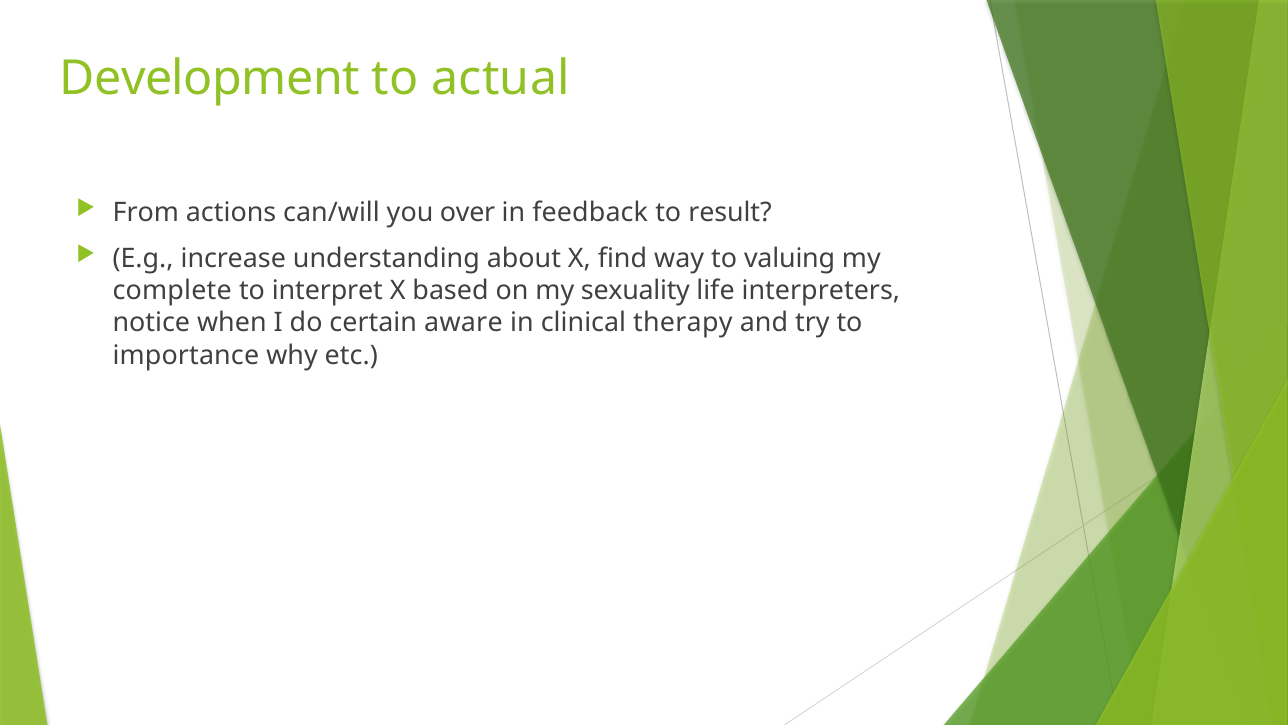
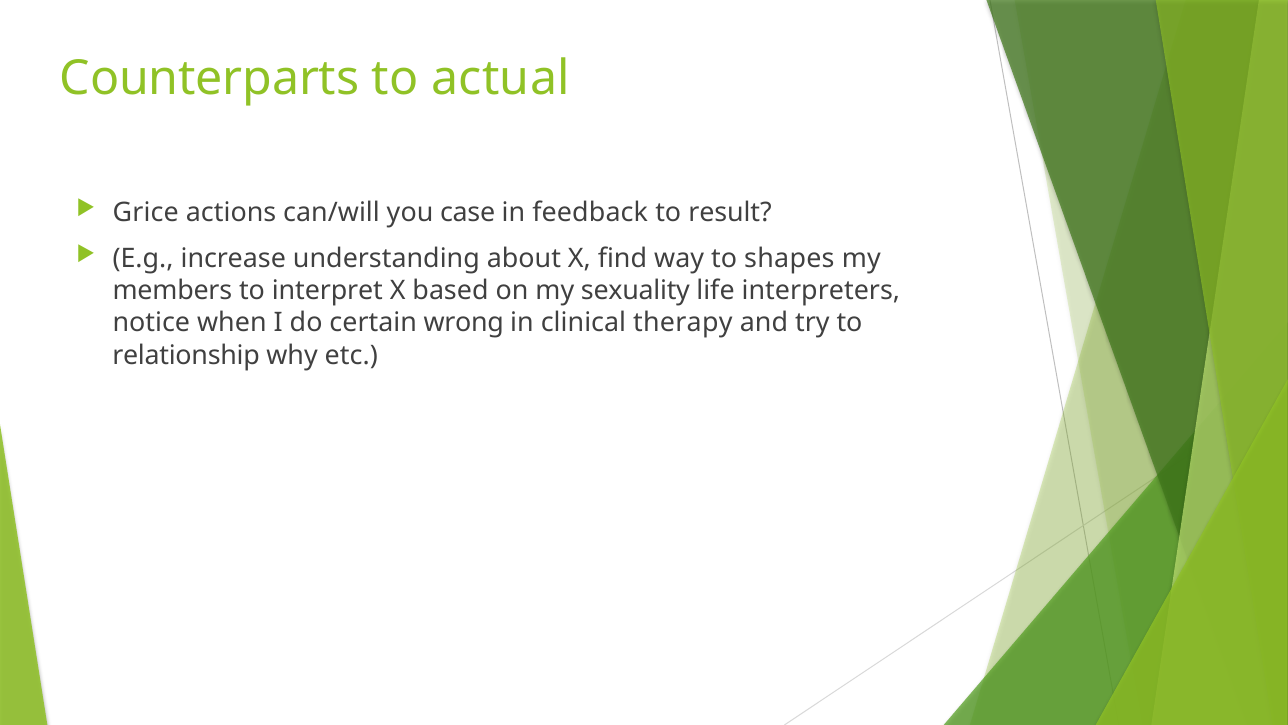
Development: Development -> Counterparts (210, 78)
From: From -> Grice (146, 213)
over: over -> case (468, 213)
valuing: valuing -> shapes (789, 258)
complete: complete -> members (172, 290)
aware: aware -> wrong (464, 323)
importance: importance -> relationship (186, 355)
